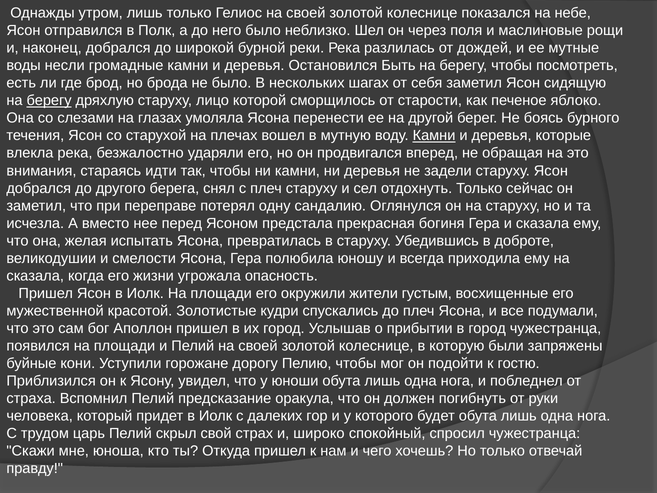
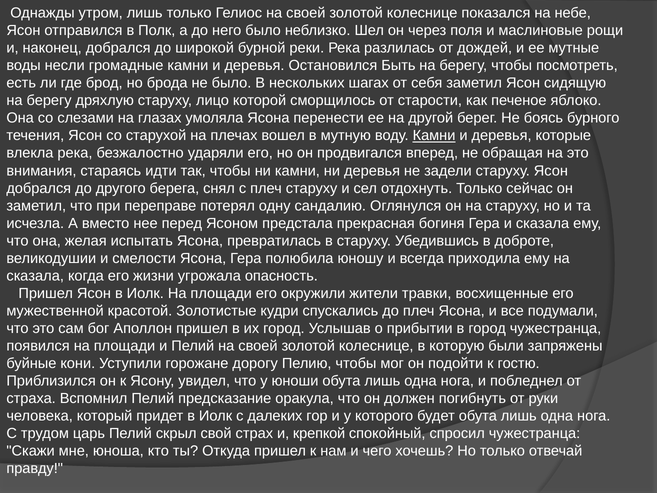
берегу underline: present -> none (49, 101)
густым: густым -> травки (427, 293)
широко: широко -> крепкой (319, 433)
